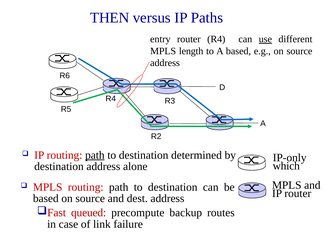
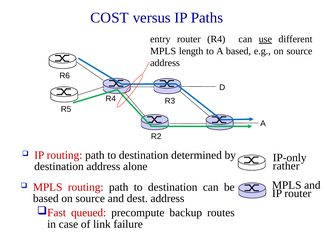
THEN: THEN -> COST (110, 18)
path underline: present -> none (95, 156)
which: which -> rather (286, 166)
